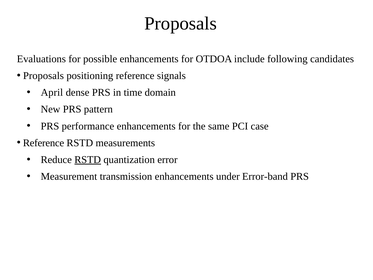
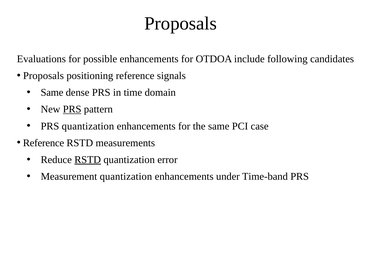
April: April -> Same (52, 92)
PRS underline: none -> present (72, 109)
PRS performance: performance -> quantization (88, 126)
Measurement transmission: transmission -> quantization (126, 176)
Error-band: Error-band -> Time-band (265, 176)
